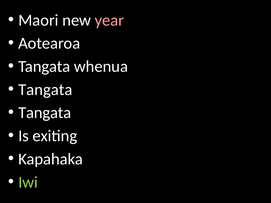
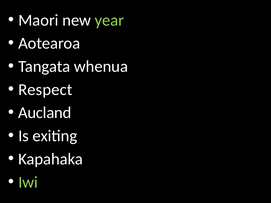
year colour: pink -> light green (109, 20)
Tangata: Tangata -> Respect (45, 90)
Tangata: Tangata -> Aucland (45, 113)
